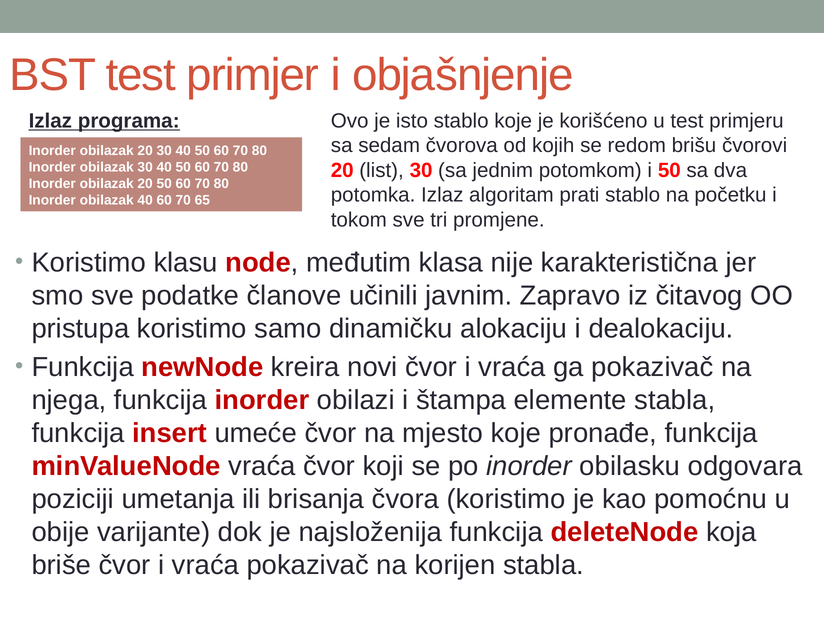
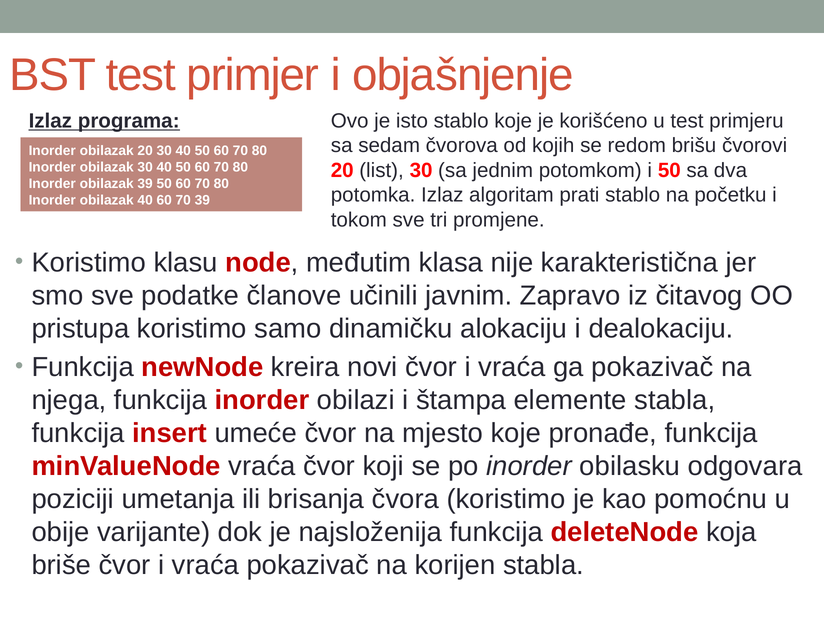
20: 20 -> 39 (145, 183)
70 65: 65 -> 39 (202, 200)
